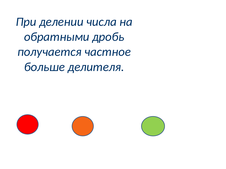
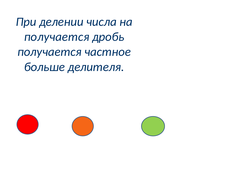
обратными: обратными -> получается (57, 37)
